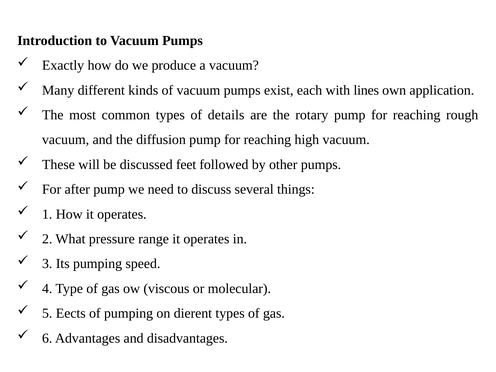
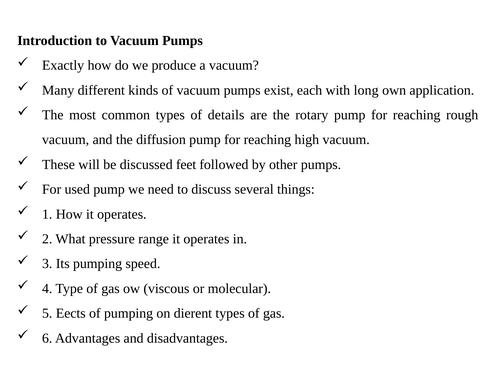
lines: lines -> long (366, 90)
after: after -> used (77, 189)
